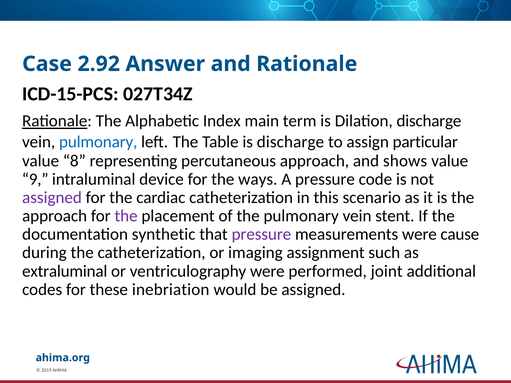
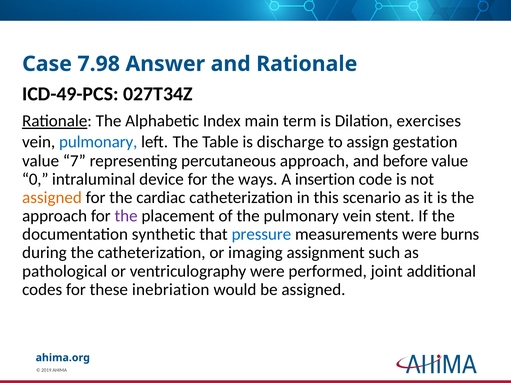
2.92: 2.92 -> 7.98 (99, 64)
ICD-15-PCS: ICD-15-PCS -> ICD-49-PCS (70, 94)
Dilation discharge: discharge -> exercises (429, 121)
particular: particular -> gestation (425, 142)
8: 8 -> 7 (74, 161)
shows: shows -> before (405, 161)
9: 9 -> 0 (35, 179)
A pressure: pressure -> insertion (325, 179)
assigned colour: purple -> orange (52, 198)
pressure colour: purple -> blue (261, 234)
cause: cause -> burns (460, 234)
extraluminal: extraluminal -> pathological (65, 271)
